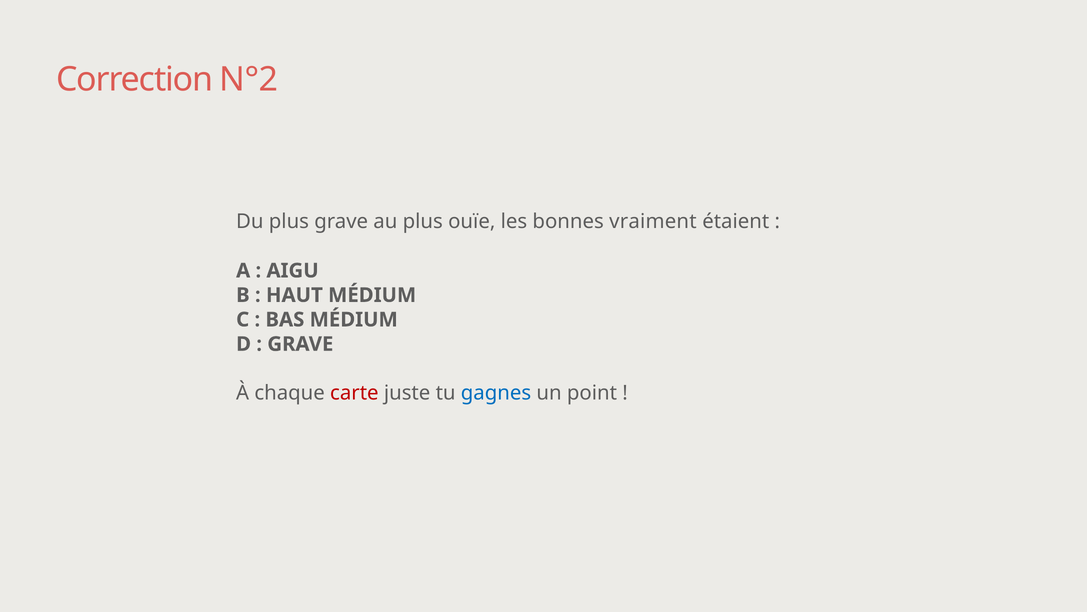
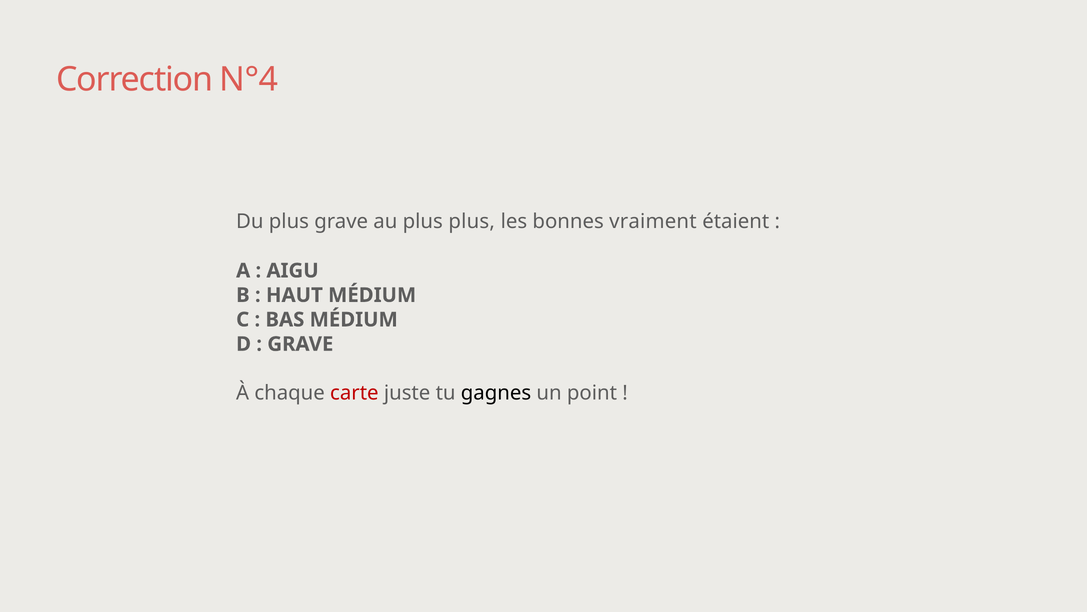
N°2: N°2 -> N°4 (249, 79)
plus ouïe: ouïe -> plus (472, 222)
gagnes colour: blue -> black (496, 393)
